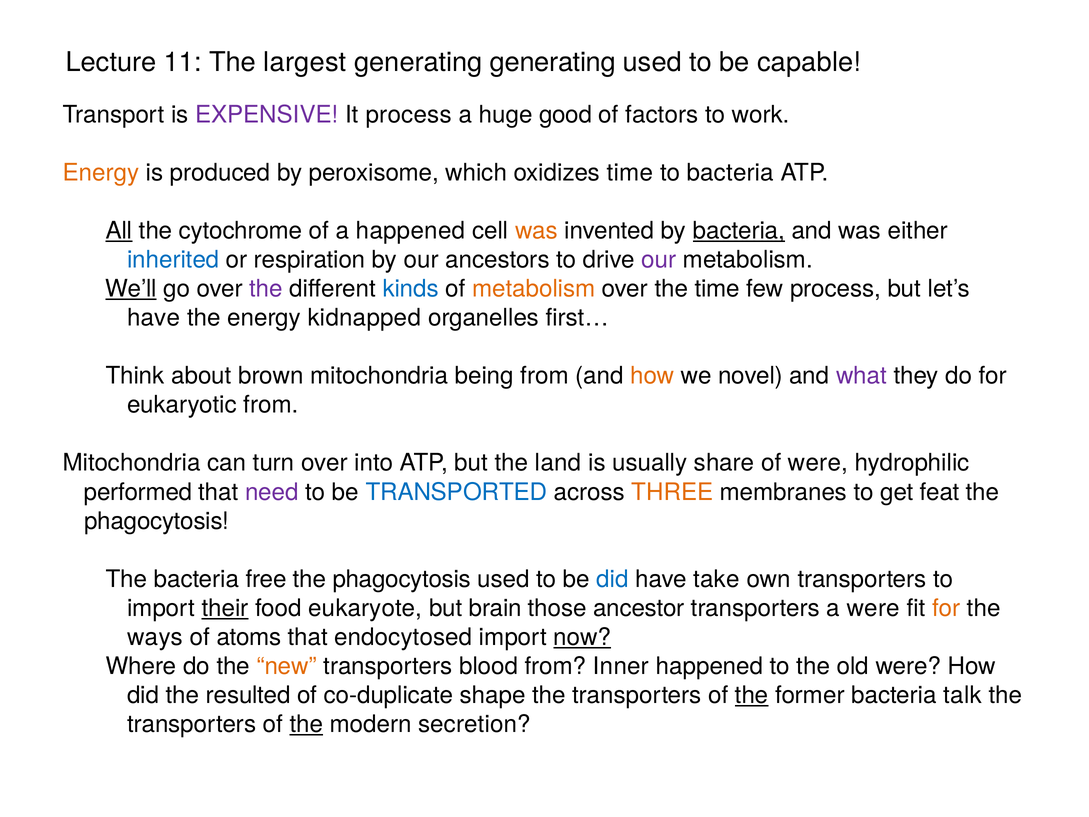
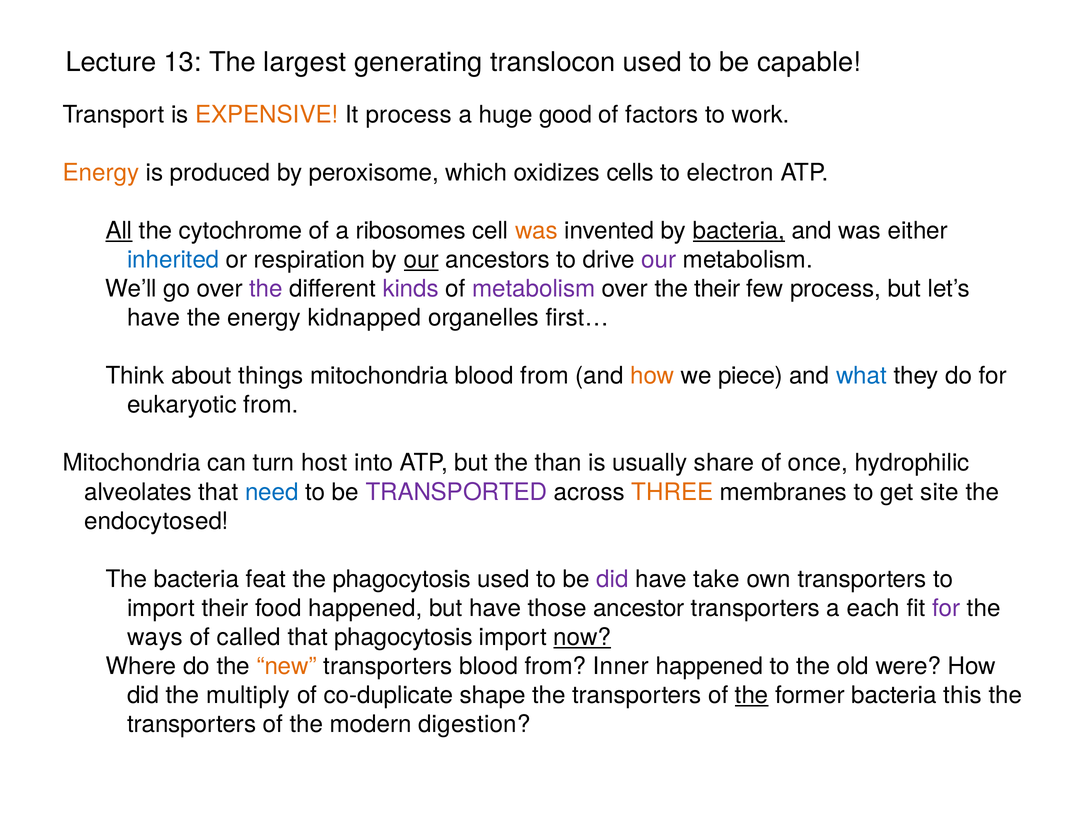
11: 11 -> 13 (183, 62)
generating generating: generating -> translocon (553, 62)
EXPENSIVE colour: purple -> orange (267, 115)
oxidizes time: time -> cells (630, 173)
to bacteria: bacteria -> electron (730, 173)
a happened: happened -> ribosomes (411, 231)
our underline: none -> present (421, 260)
We’ll underline: present -> none (131, 289)
kinds colour: blue -> purple (411, 289)
metabolism colour: orange -> purple (534, 289)
the time: time -> their (717, 289)
brown: brown -> things (271, 376)
mitochondria being: being -> blood (484, 376)
novel: novel -> piece (750, 376)
what colour: purple -> blue (862, 376)
turn over: over -> host (324, 463)
land: land -> than (558, 463)
of were: were -> once (818, 463)
performed: performed -> alveolates (138, 492)
need colour: purple -> blue (272, 492)
TRANSPORTED colour: blue -> purple (456, 492)
feat: feat -> site (940, 492)
phagocytosis: phagocytosis -> endocytosed (157, 521)
free: free -> feat (266, 579)
did colour: blue -> purple (613, 579)
their underline: present -> none (225, 608)
food eukaryote: eukaryote -> happened (365, 608)
but brain: brain -> have (495, 608)
a were: were -> each (873, 608)
for colour: orange -> purple (946, 608)
atoms: atoms -> called (249, 637)
that endocytosed: endocytosed -> phagocytosis (403, 637)
resulted: resulted -> multiply (248, 695)
talk: talk -> this (963, 695)
the underline: present -> none (306, 724)
secretion: secretion -> digestion (474, 724)
